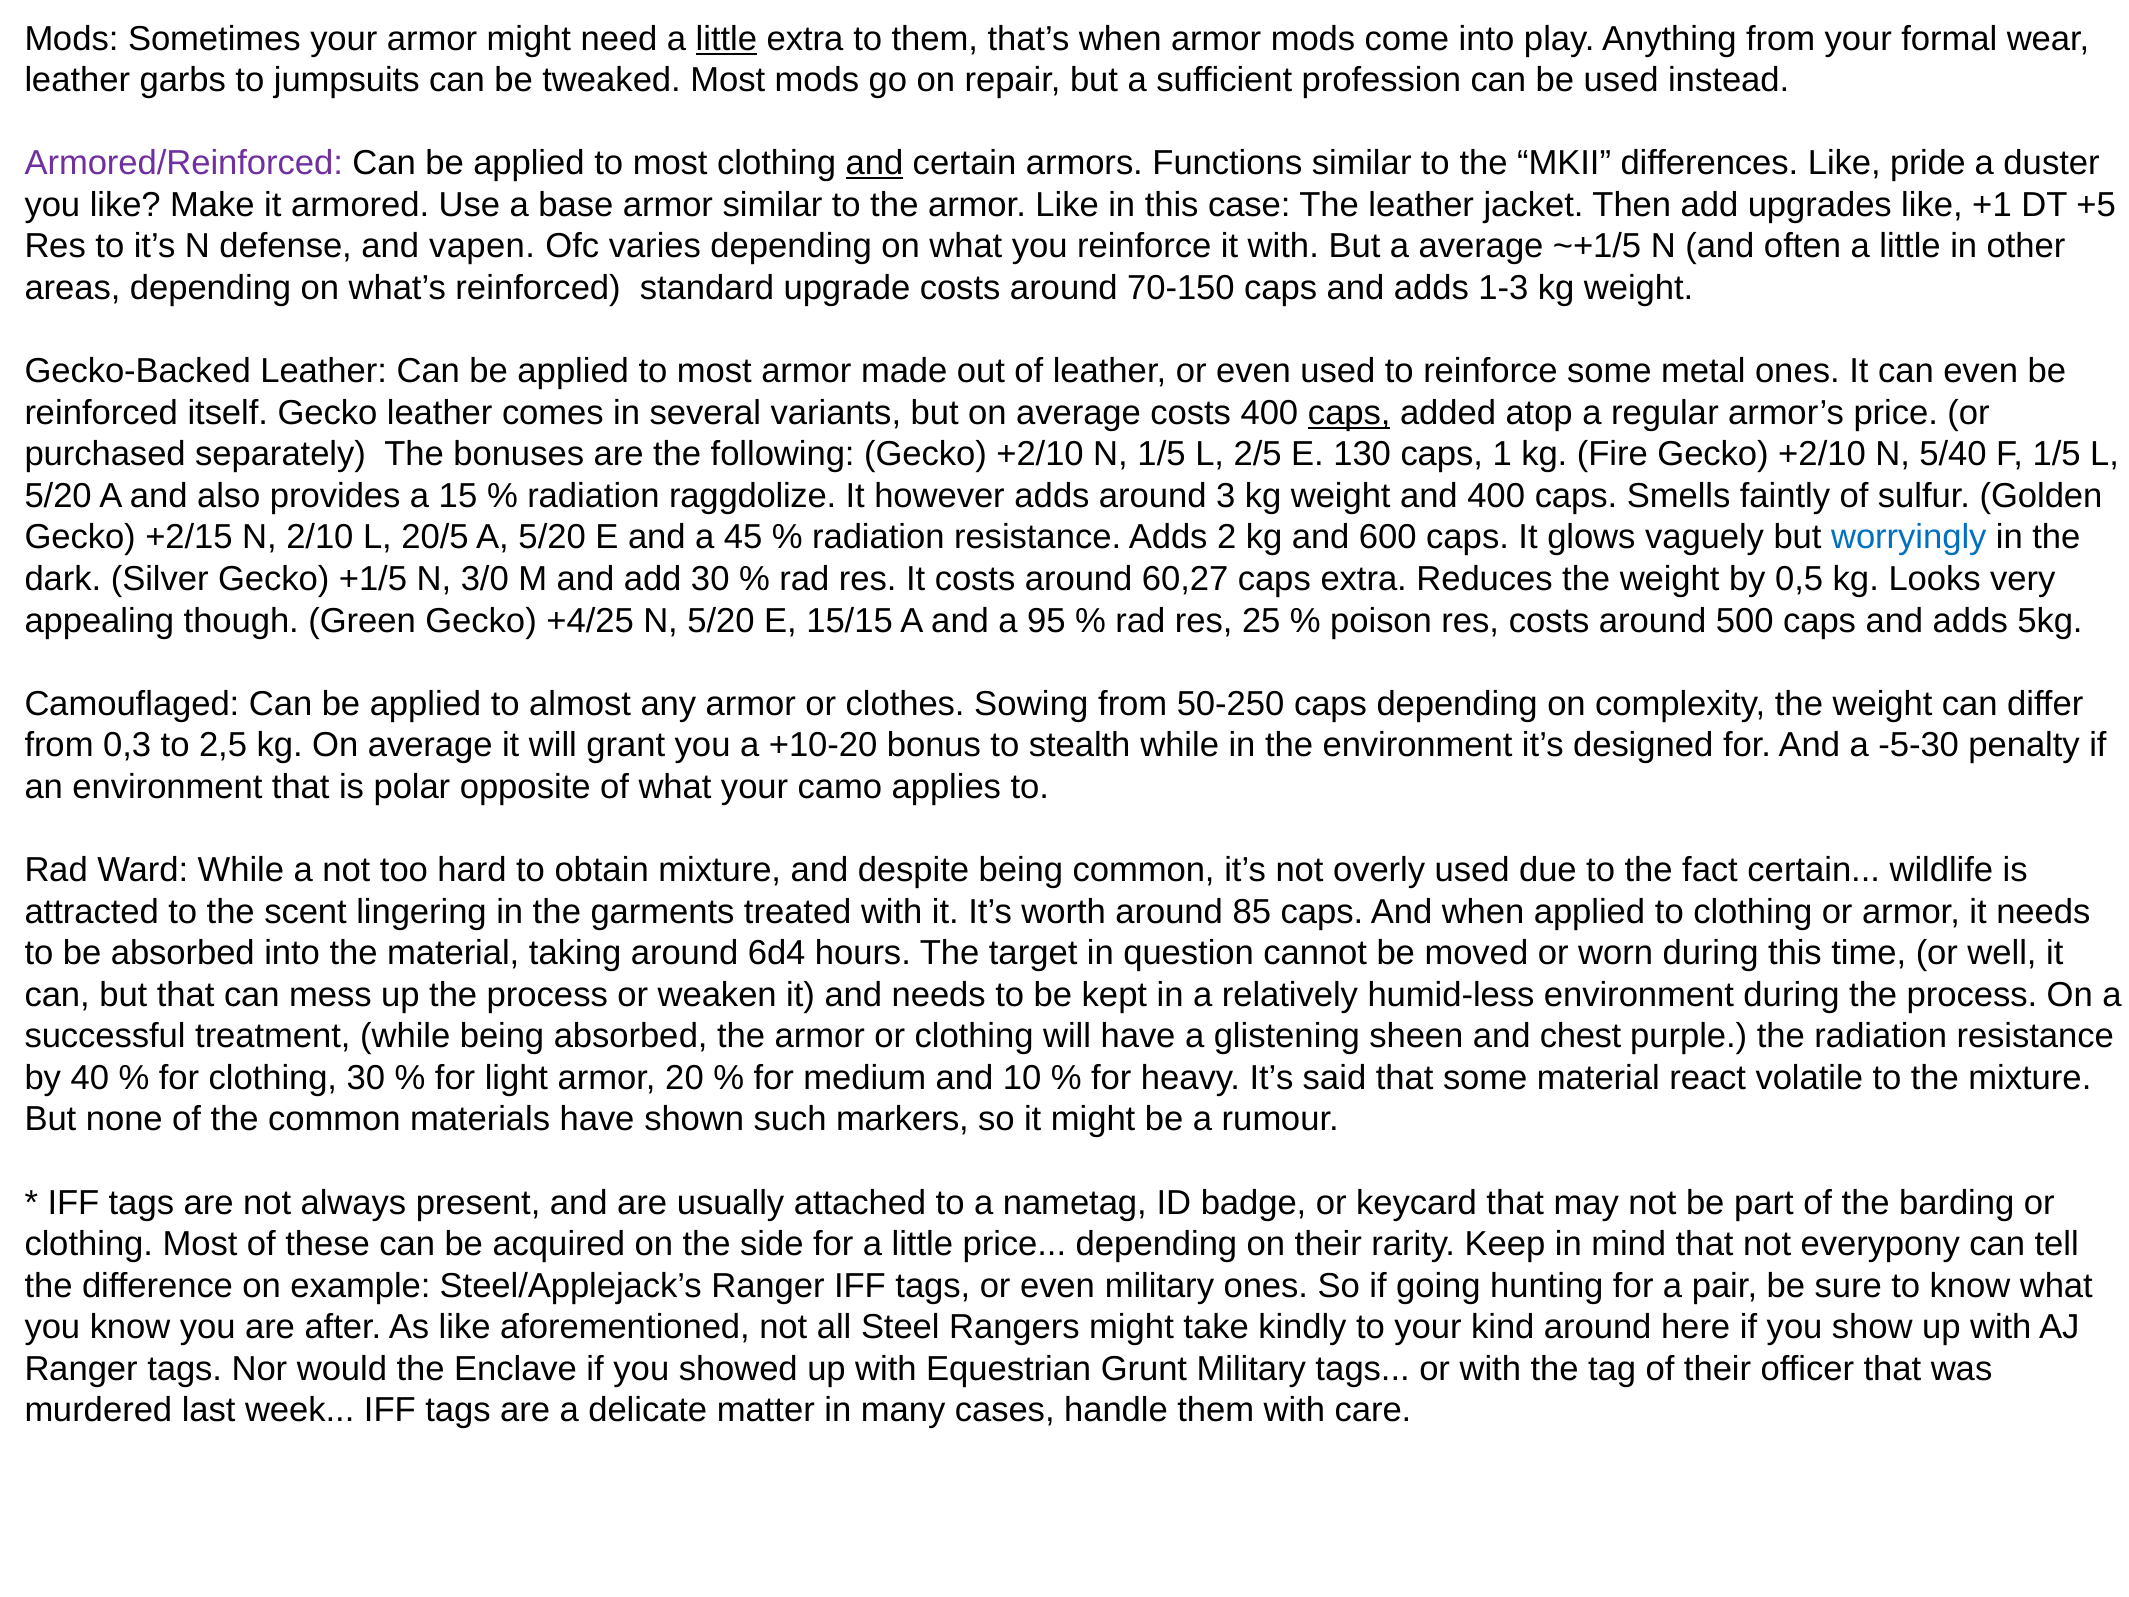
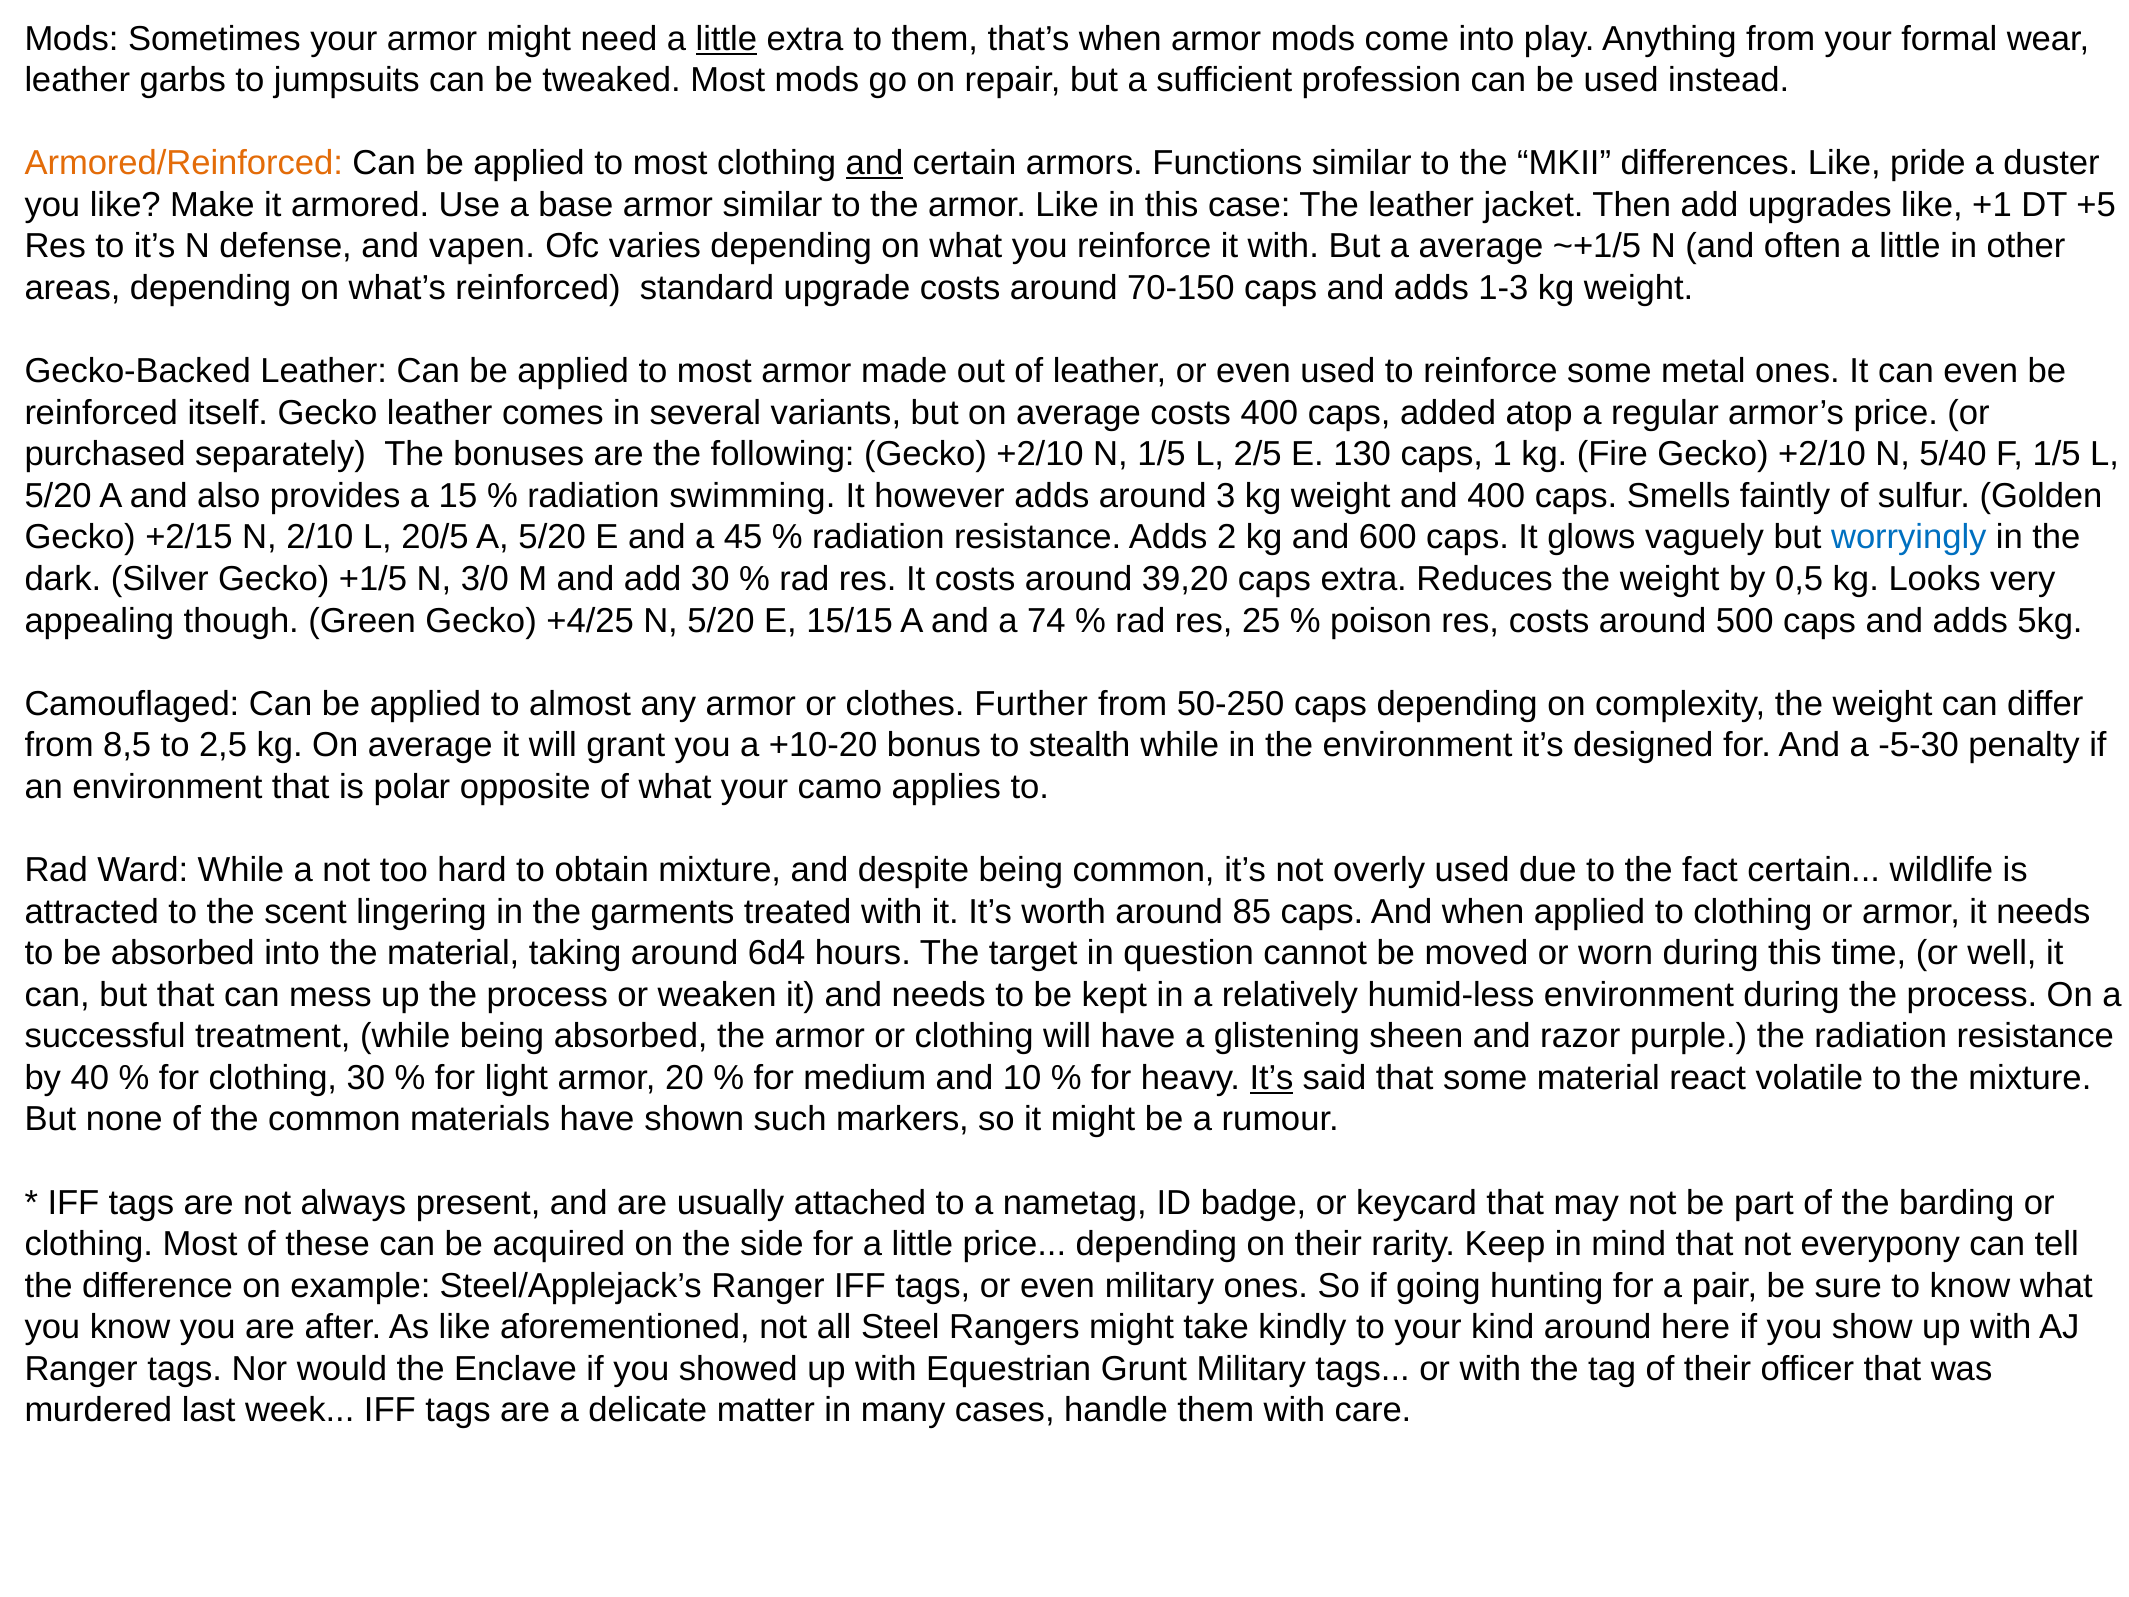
Armored/Reinforced colour: purple -> orange (184, 163)
caps underline: present -> none (1349, 413)
raggdolize: raggdolize -> swimming (752, 496)
60,27: 60,27 -> 39,20 (1185, 579)
95: 95 -> 74 (1046, 621)
Sowing: Sowing -> Further (1031, 704)
0,3: 0,3 -> 8,5 (127, 745)
chest: chest -> razor (1580, 1036)
It’s underline: none -> present (1271, 1078)
